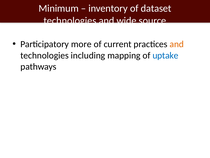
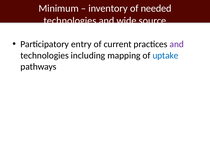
dataset: dataset -> needed (156, 8)
more: more -> entry (81, 44)
and colour: orange -> purple (177, 44)
